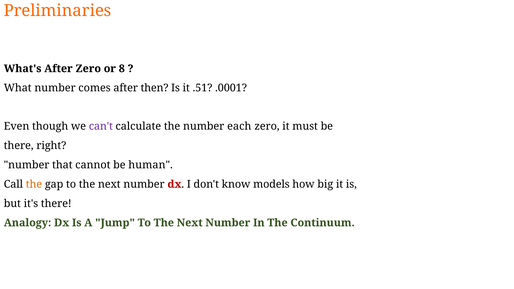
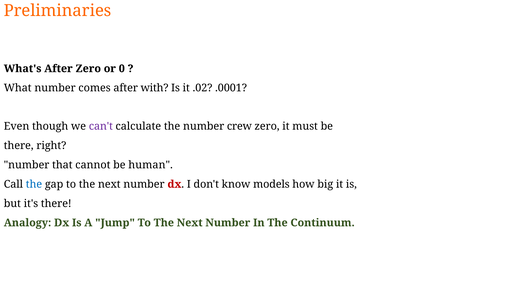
8: 8 -> 0 (122, 69)
then: then -> with (155, 88)
.51: .51 -> .02 (202, 88)
each: each -> crew (239, 126)
the colour: orange -> blue (34, 184)
